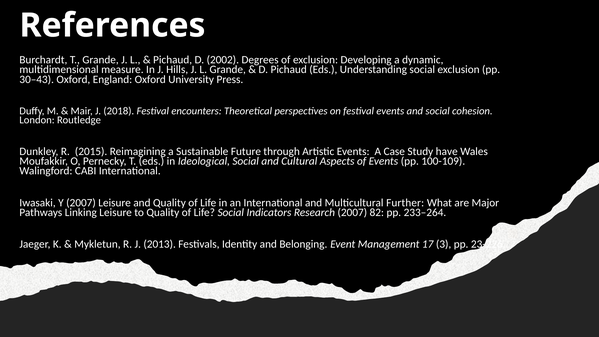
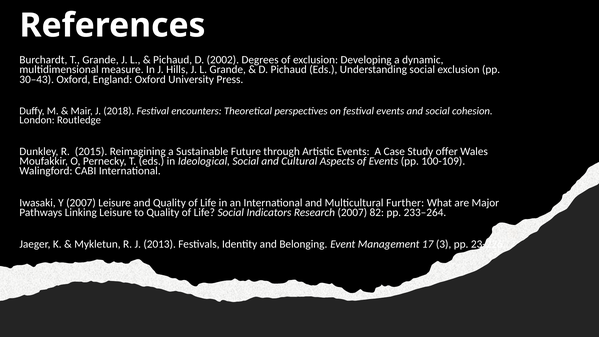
have: have -> offer (447, 151)
